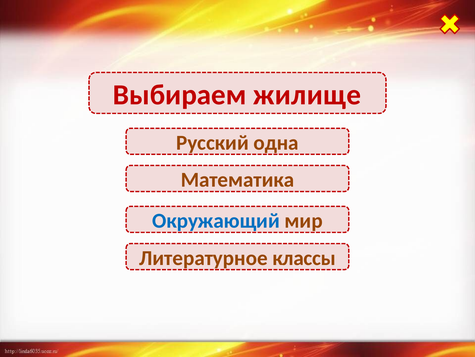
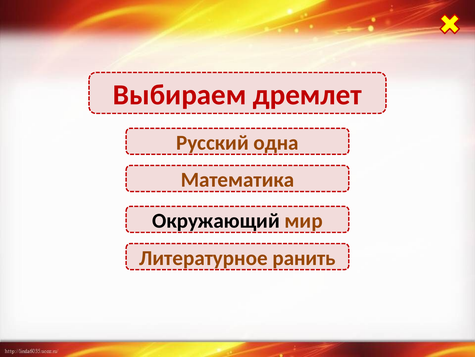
жилище: жилище -> дремлет (307, 95)
Окружающий colour: blue -> black (216, 220)
классы: классы -> ранить (304, 258)
